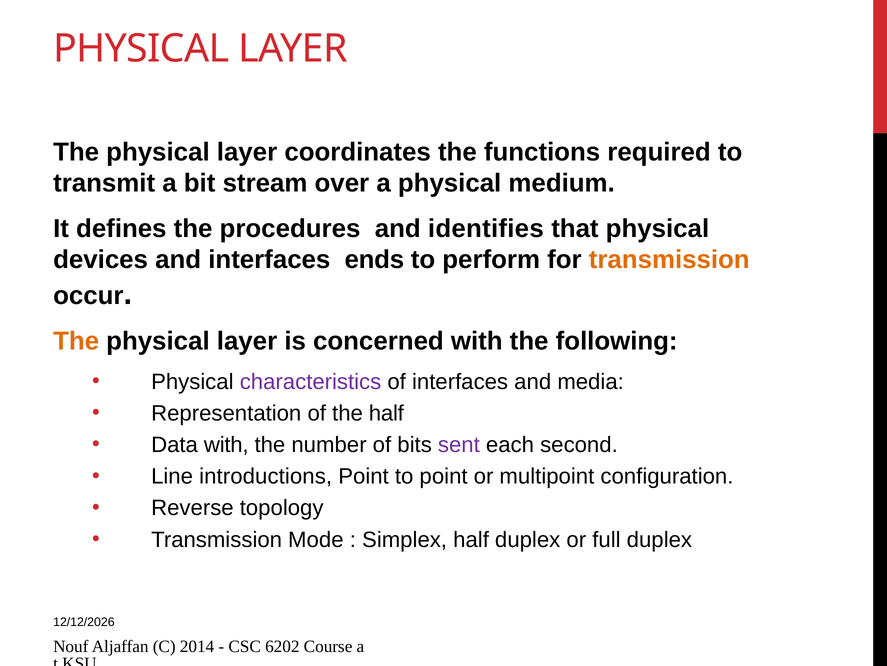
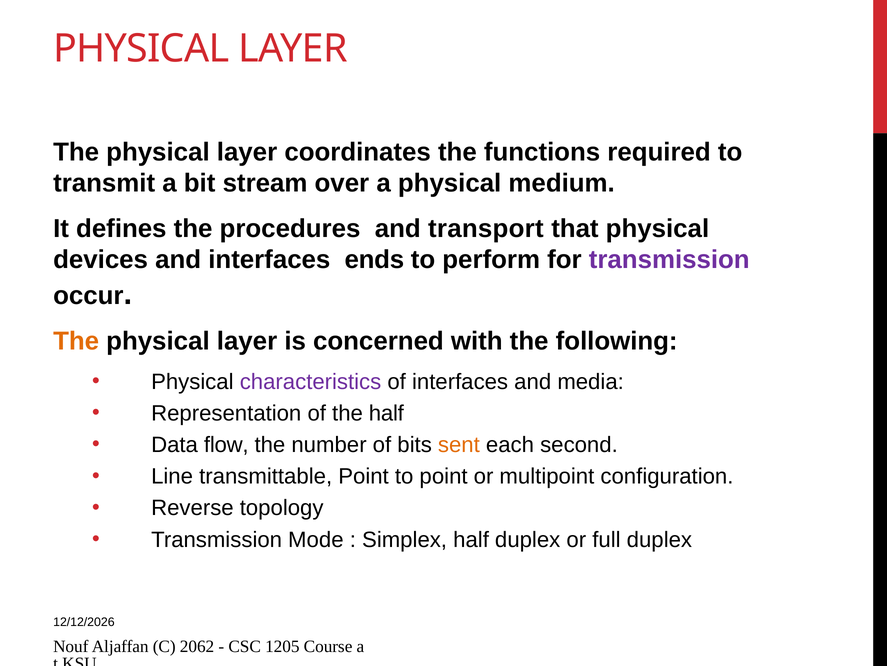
identifies: identifies -> transport (486, 228)
transmission colour: orange -> purple (669, 259)
Data with: with -> flow (226, 445)
sent colour: purple -> orange (459, 445)
introductions: introductions -> transmittable (266, 476)
2014: 2014 -> 2062 (197, 646)
6202: 6202 -> 1205 (282, 646)
